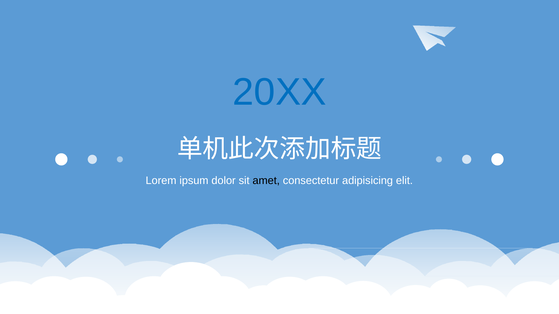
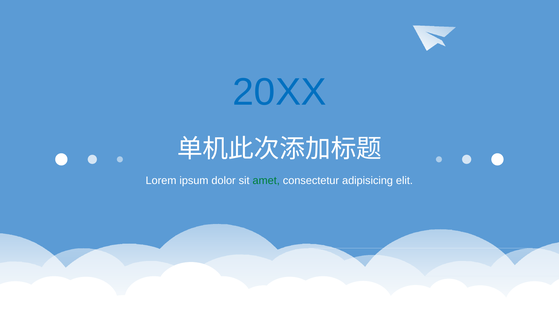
amet colour: black -> green (266, 181)
